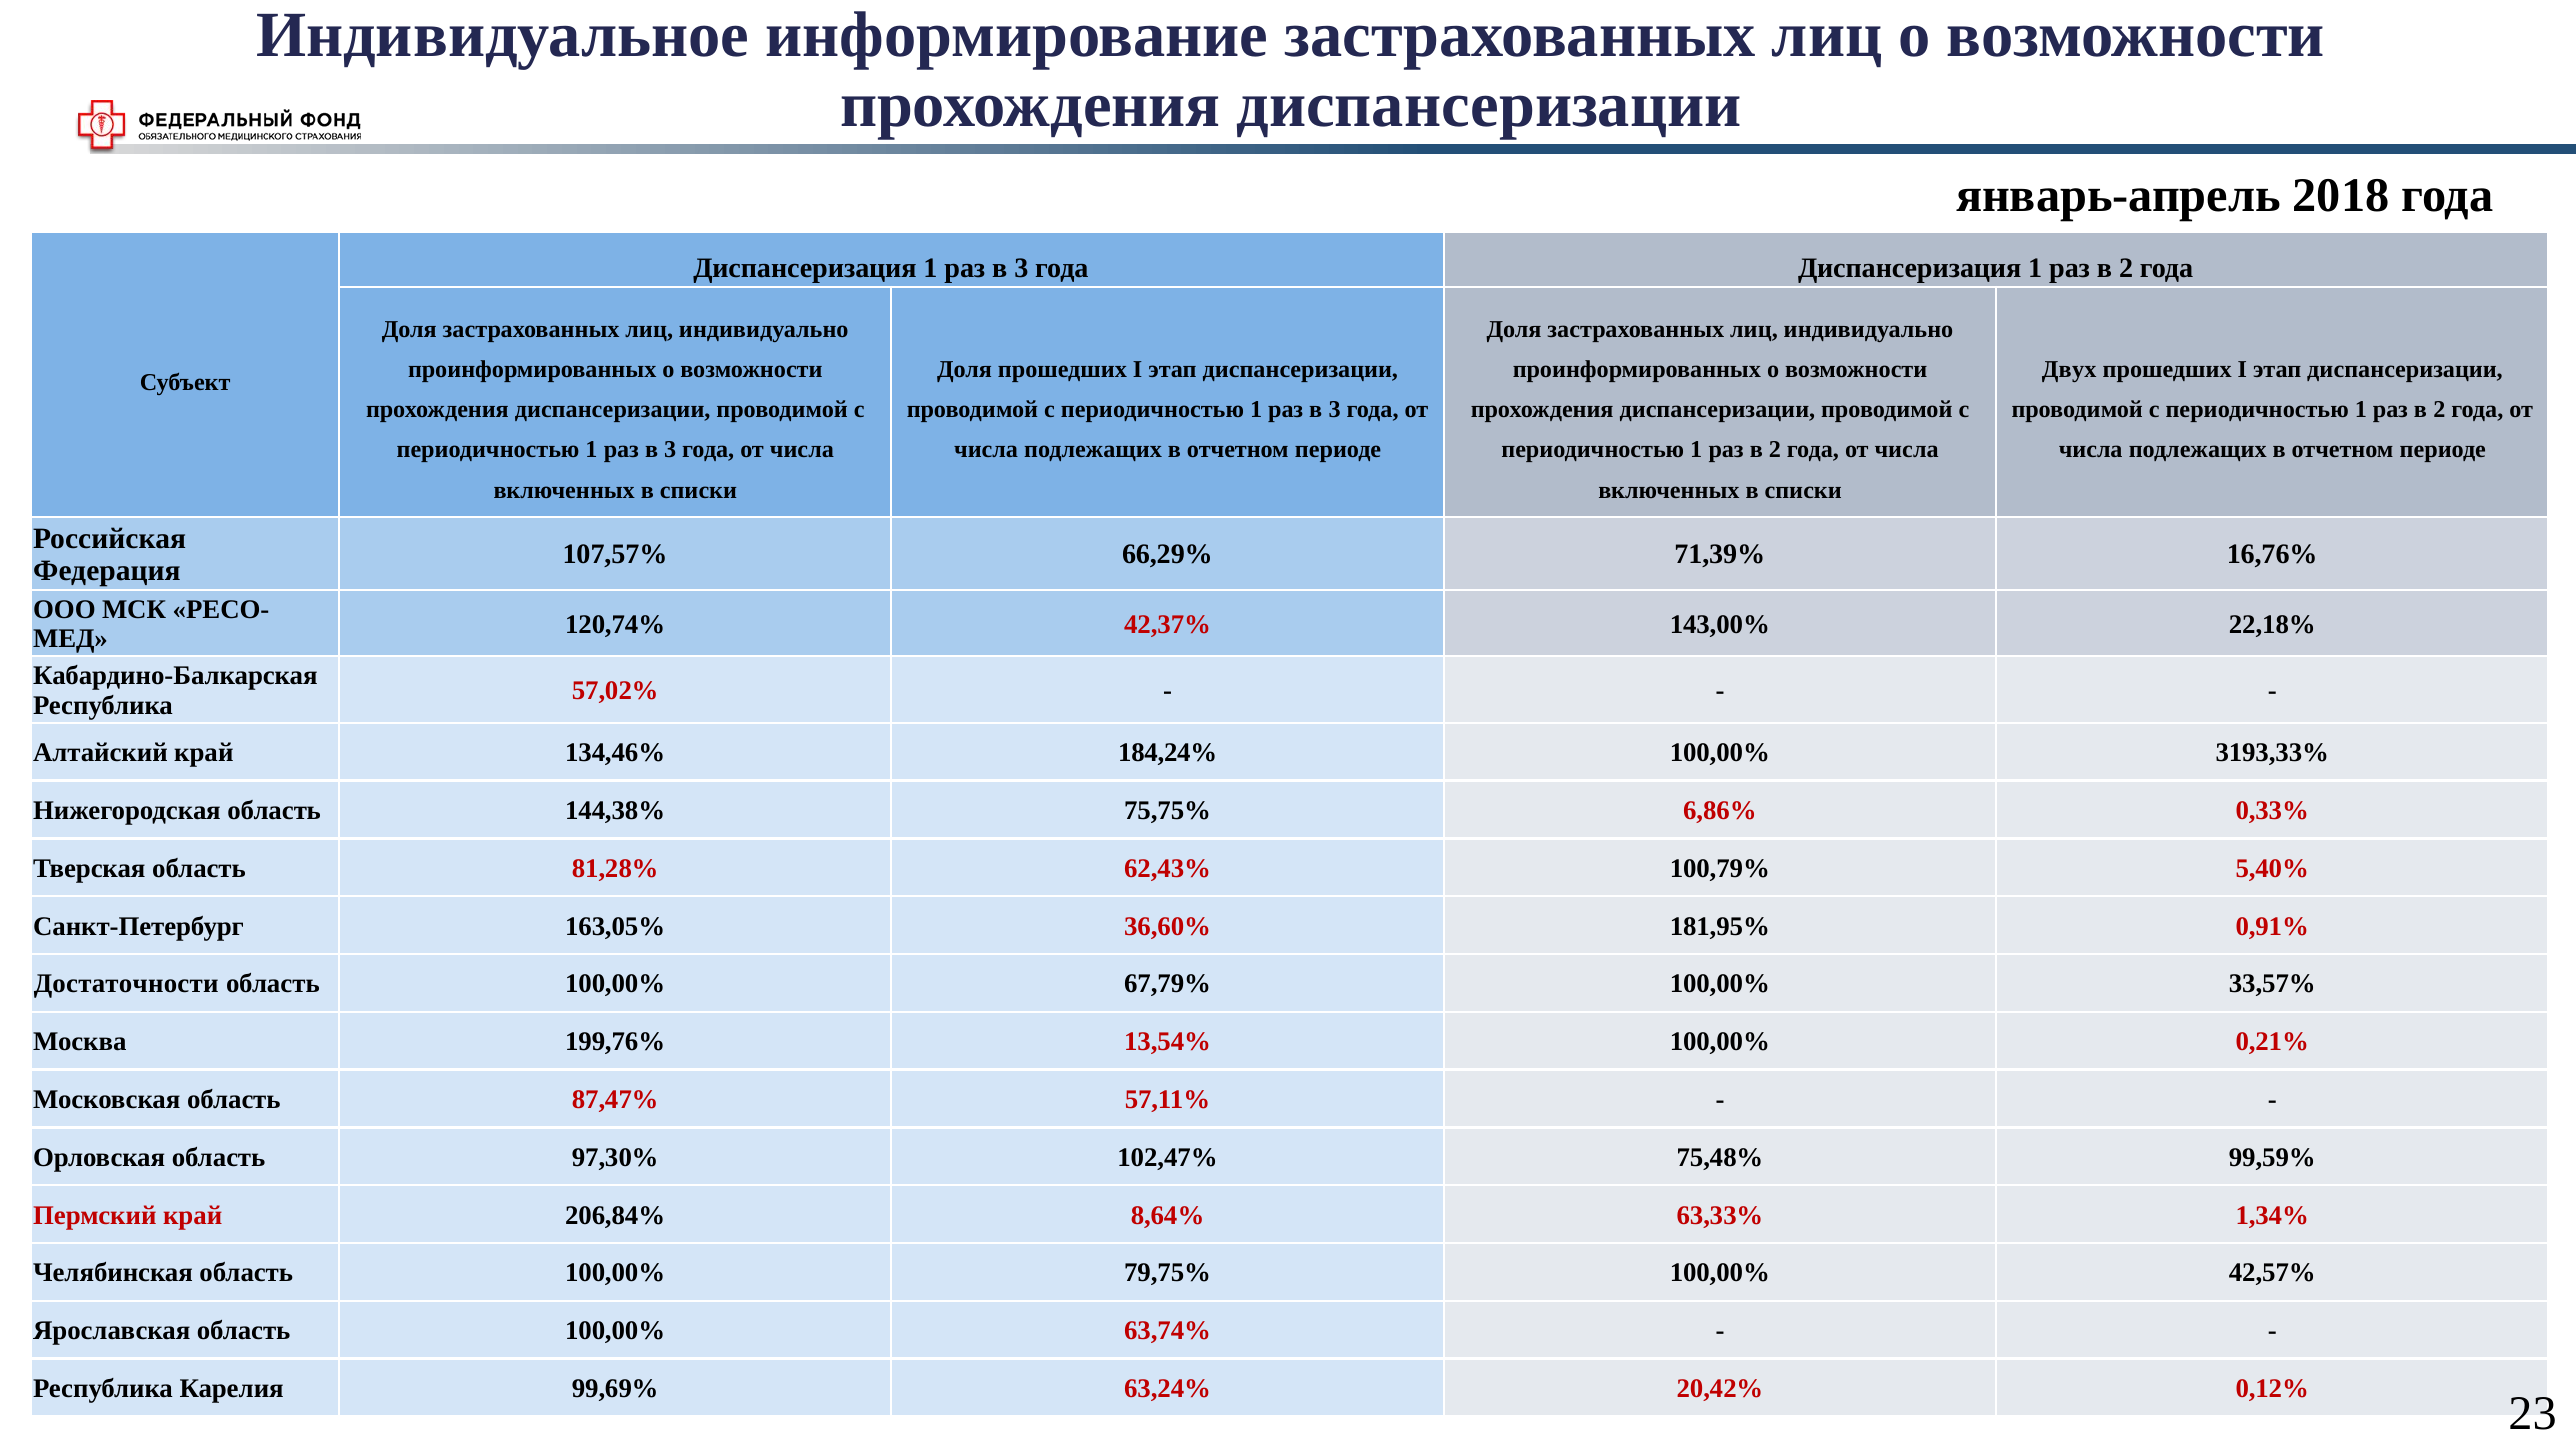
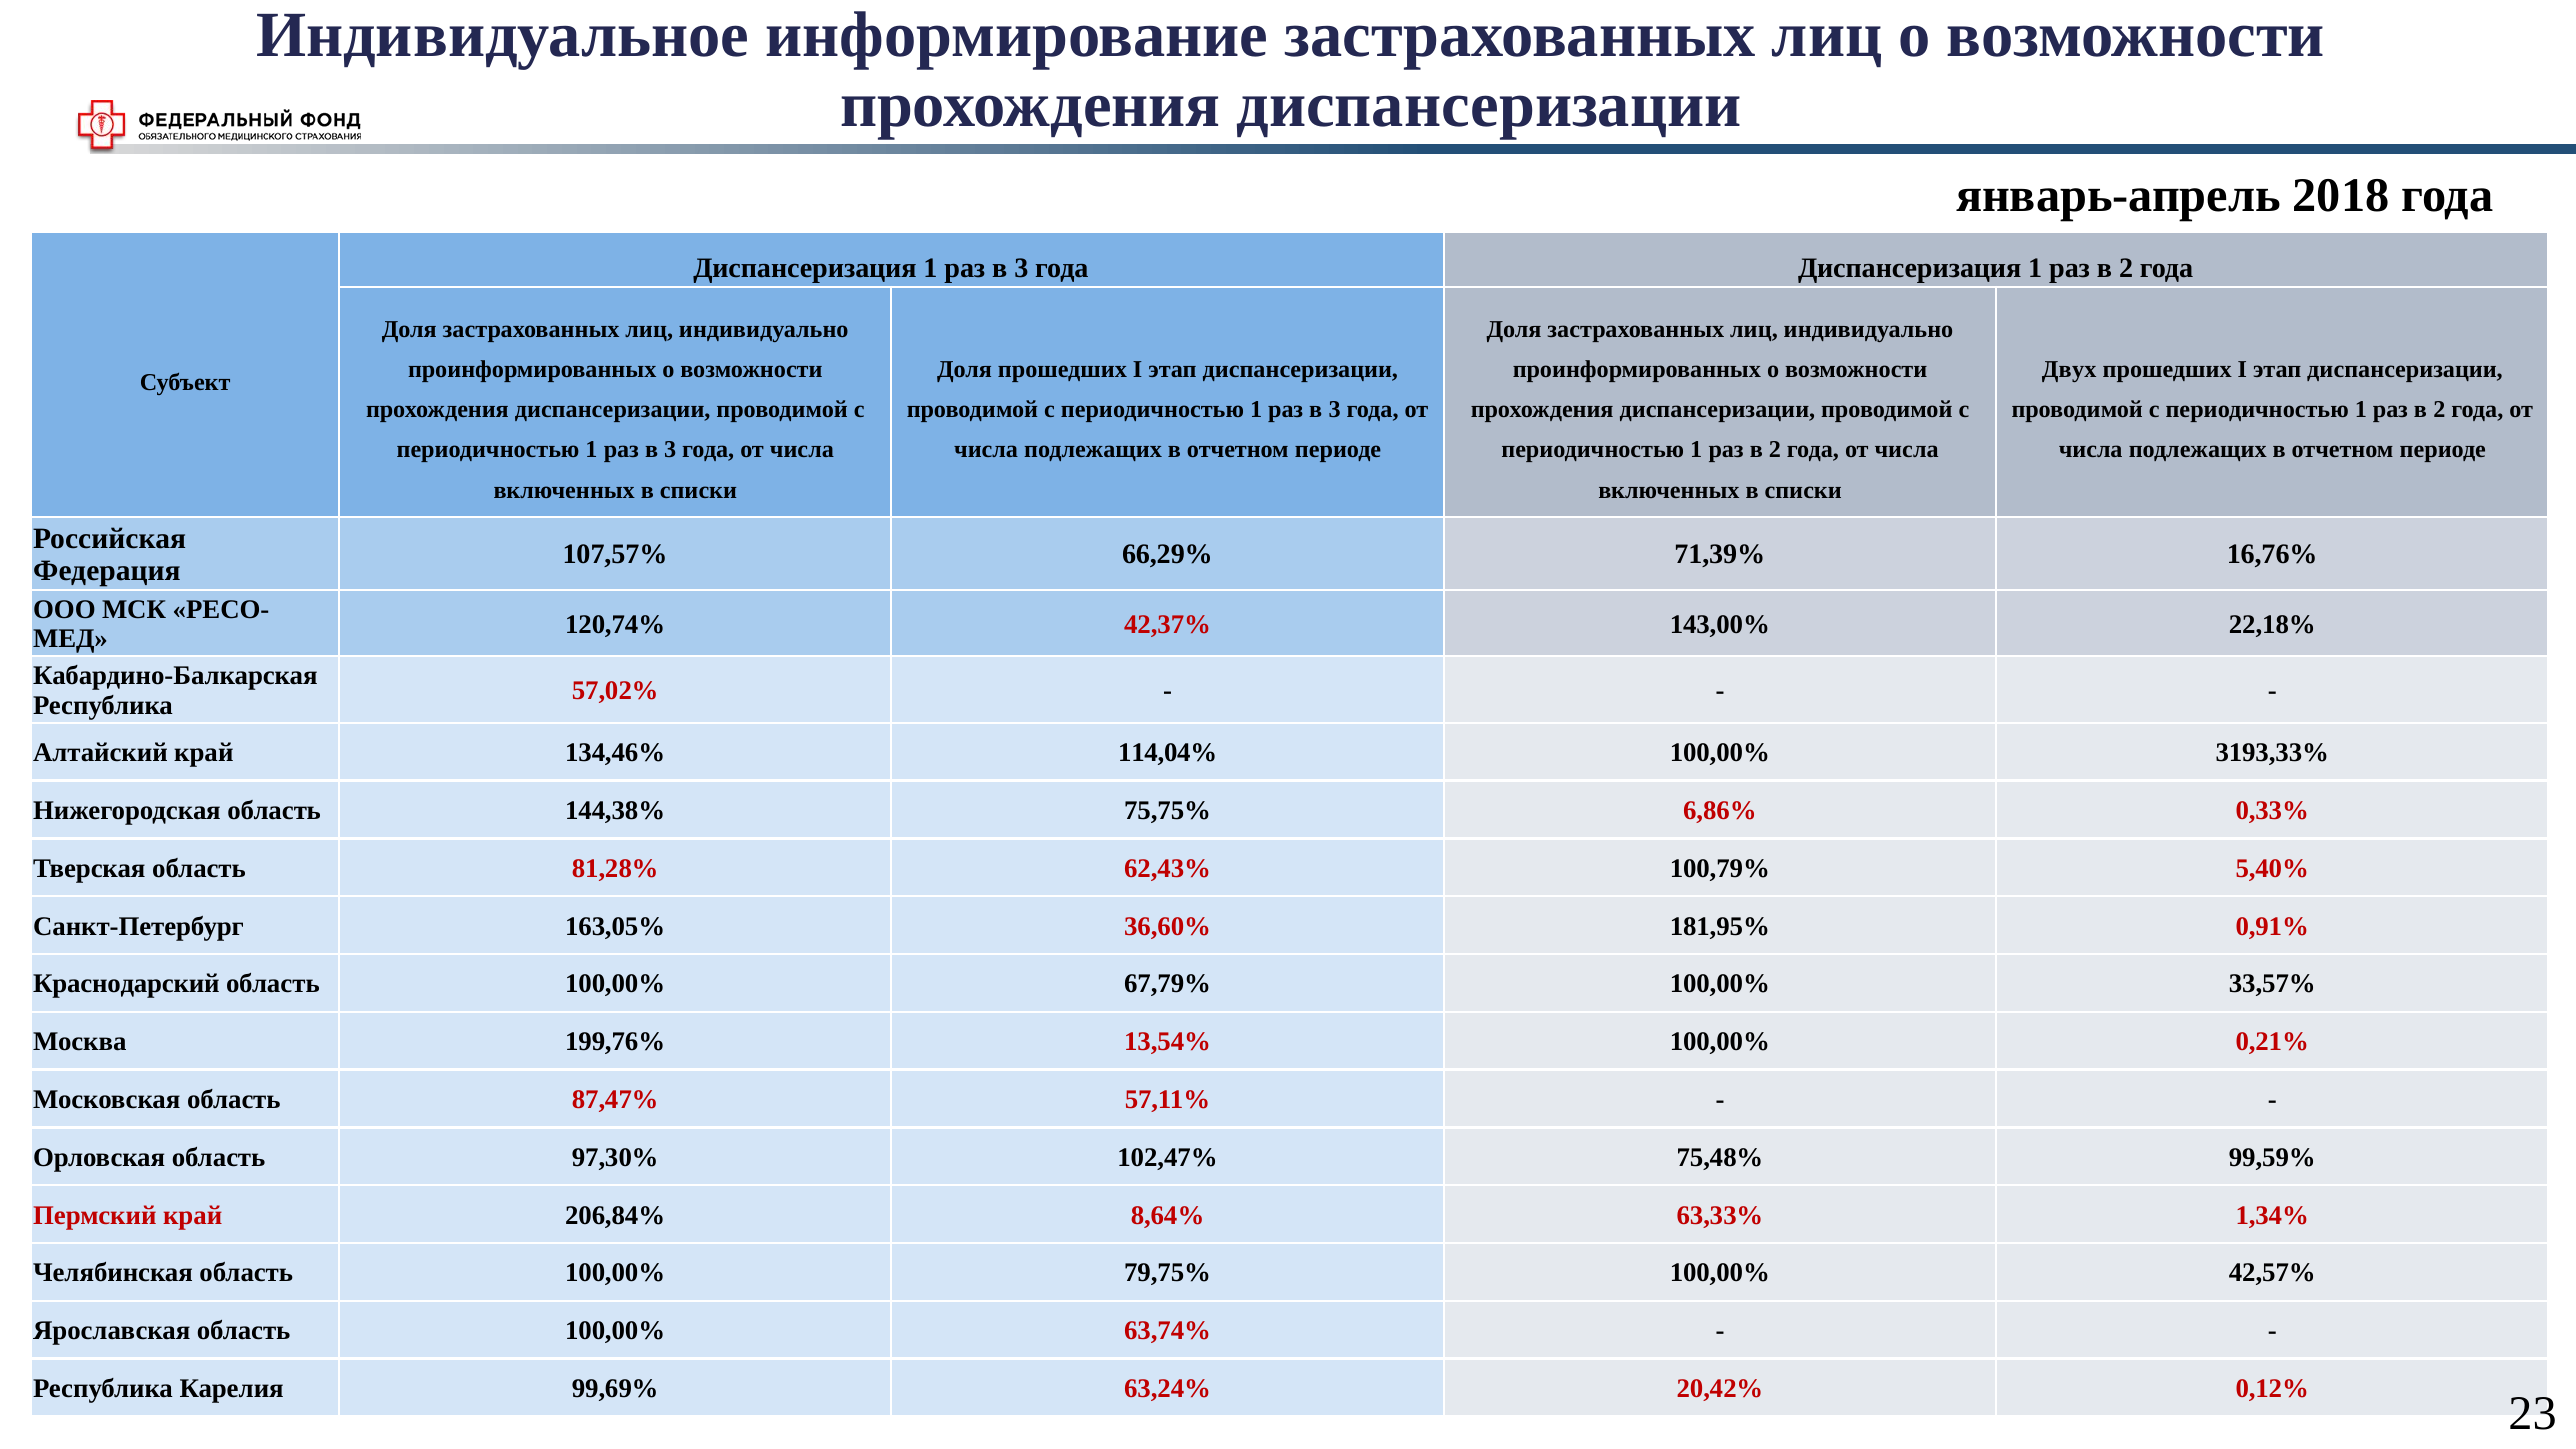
184,24%: 184,24% -> 114,04% (1168, 753)
Достаточности: Достаточности -> Краснодарский (126, 984)
